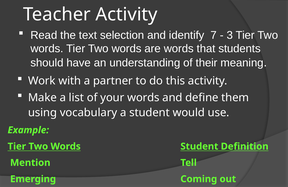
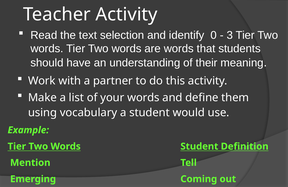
7: 7 -> 0 (214, 35)
